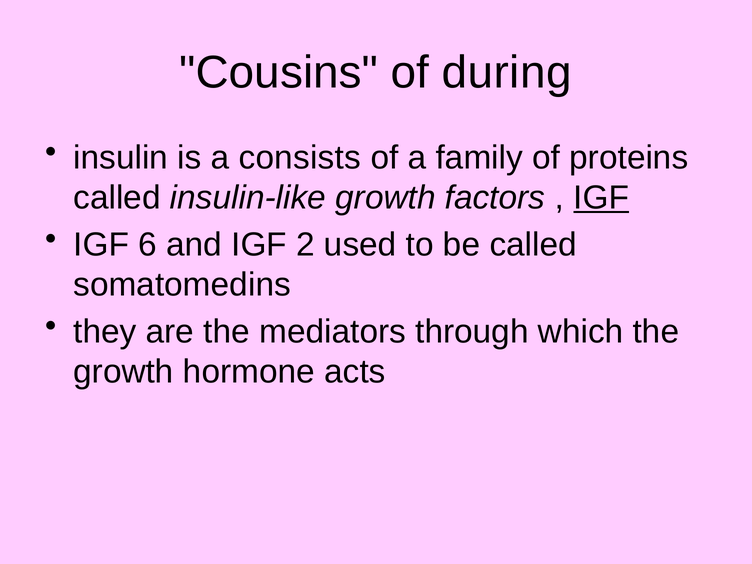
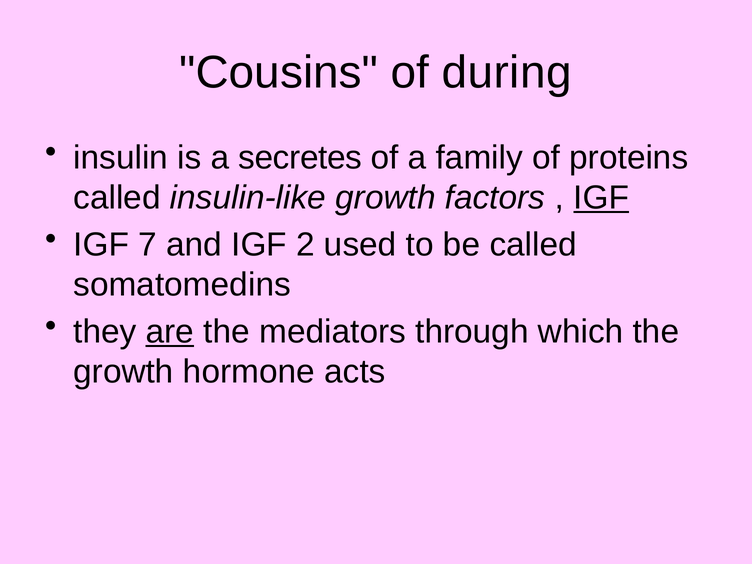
consists: consists -> secretes (300, 158)
6: 6 -> 7 (148, 245)
are underline: none -> present (170, 332)
